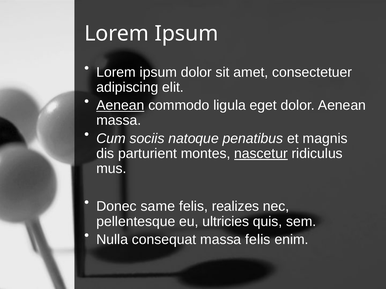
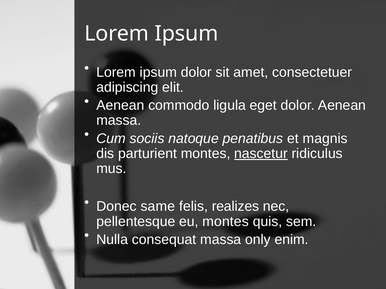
Aenean underline: present -> none (120, 106)
eu ultricies: ultricies -> montes (226, 222)
massa felis: felis -> only (258, 240)
